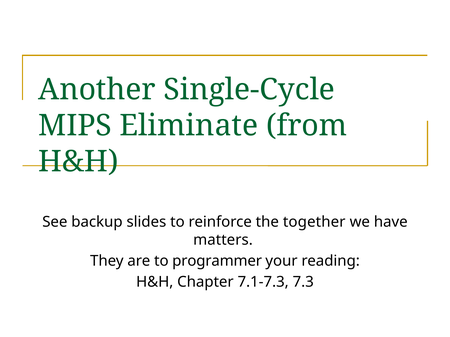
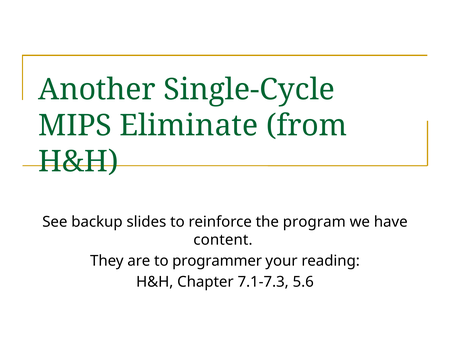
together: together -> program (314, 222)
matters: matters -> content (223, 240)
7.3: 7.3 -> 5.6 (303, 282)
